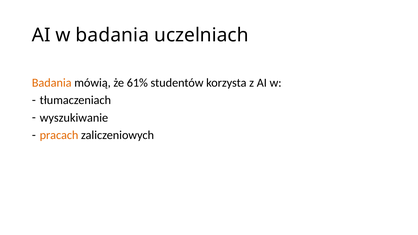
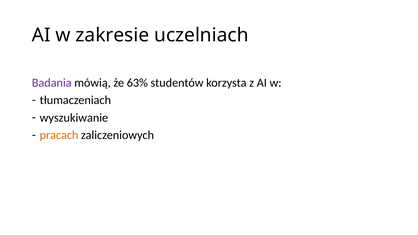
w badania: badania -> zakresie (112, 35)
Badania colour: orange -> purple (52, 83)
61%: 61% -> 63% (137, 83)
